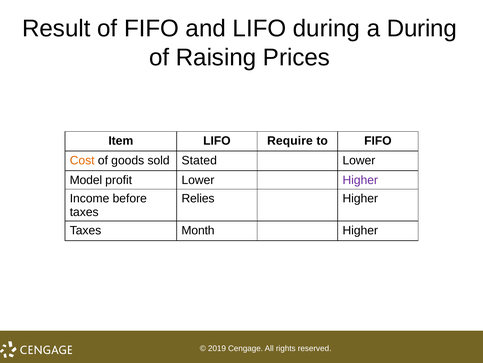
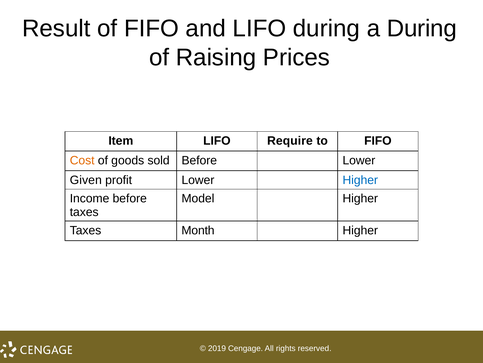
sold Stated: Stated -> Before (199, 160)
Model: Model -> Given (86, 180)
Higher colour: purple -> blue (360, 180)
Relies: Relies -> Model (198, 198)
